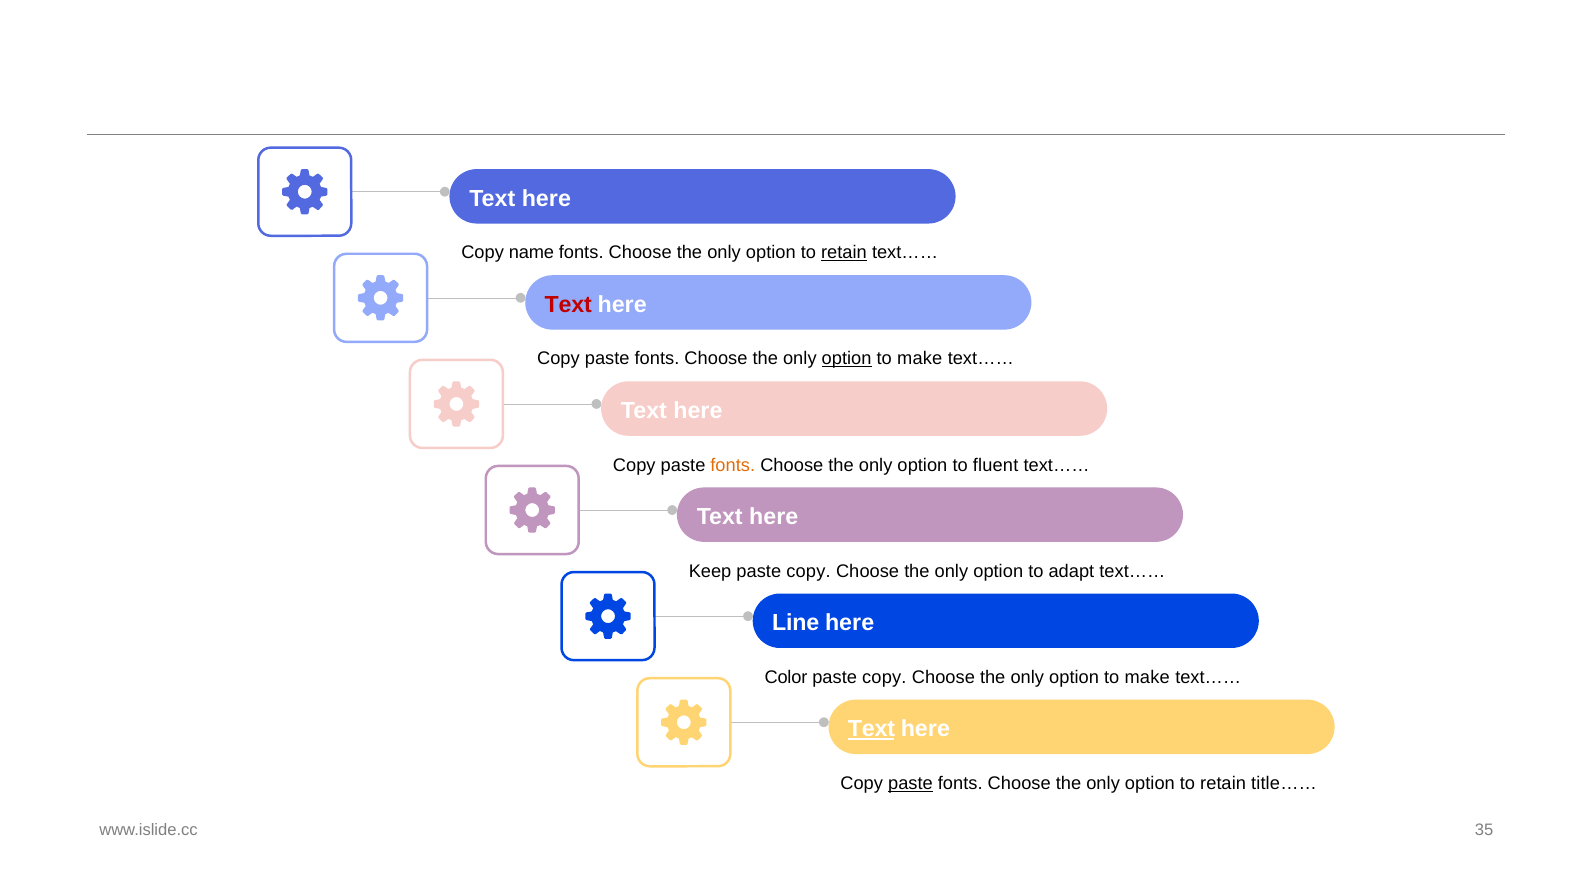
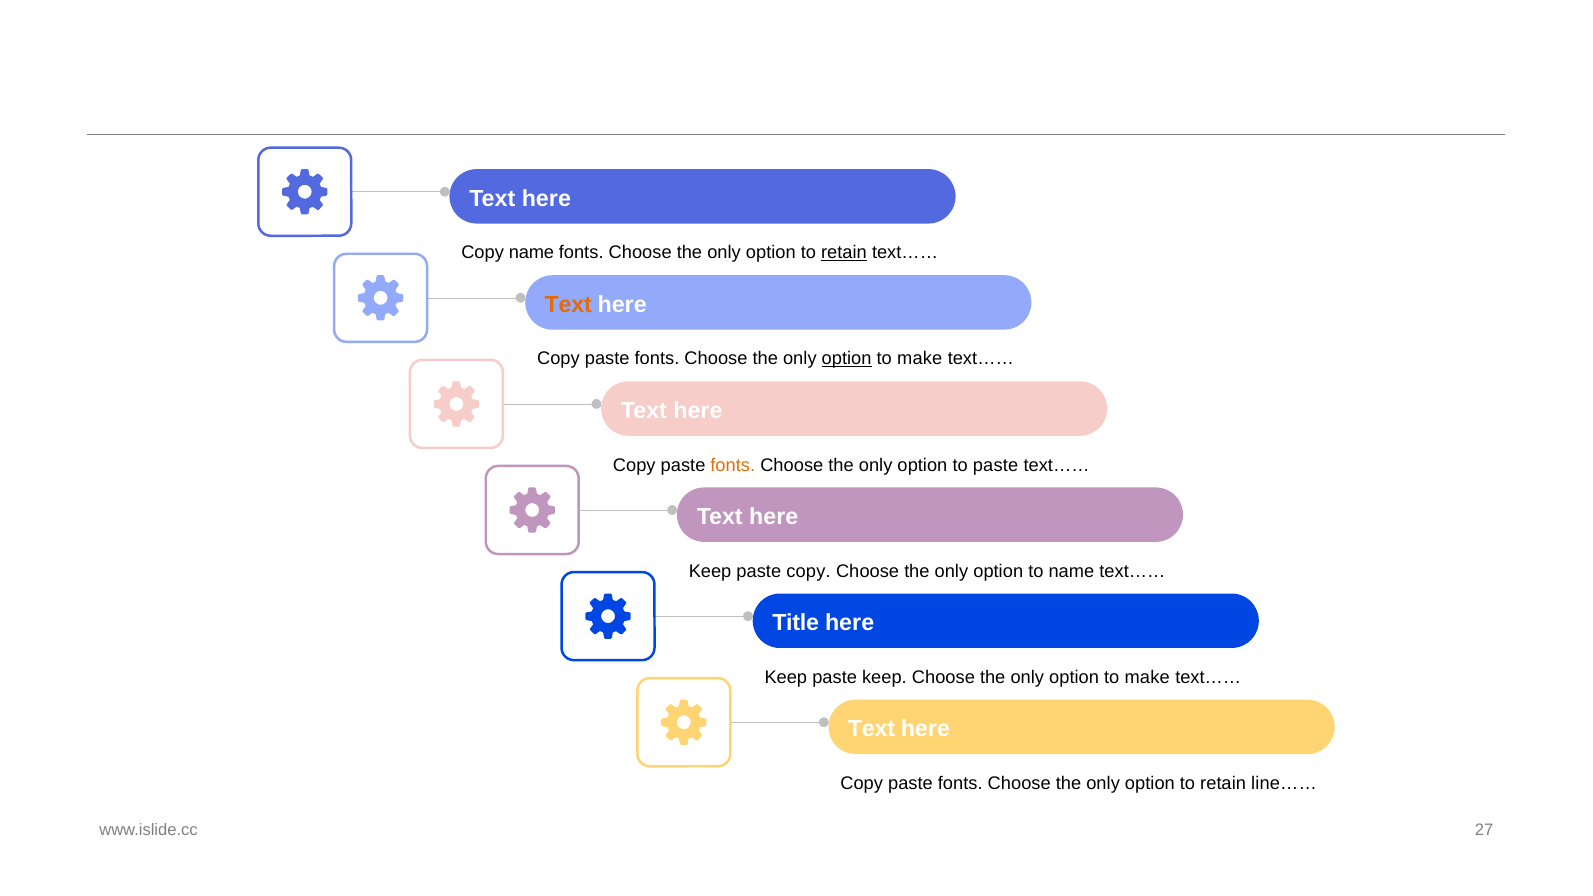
Text colour: red -> orange (568, 305)
to fluent: fluent -> paste (996, 465)
to adapt: adapt -> name (1071, 571)
Line: Line -> Title (796, 623)
Color: Color -> Keep (786, 677)
copy: copy -> keep (884, 677)
Text underline: present -> none (871, 729)
paste underline: present -> none (910, 783)
title……: title…… -> line…… (1284, 783)
35: 35 -> 27 (1484, 830)
